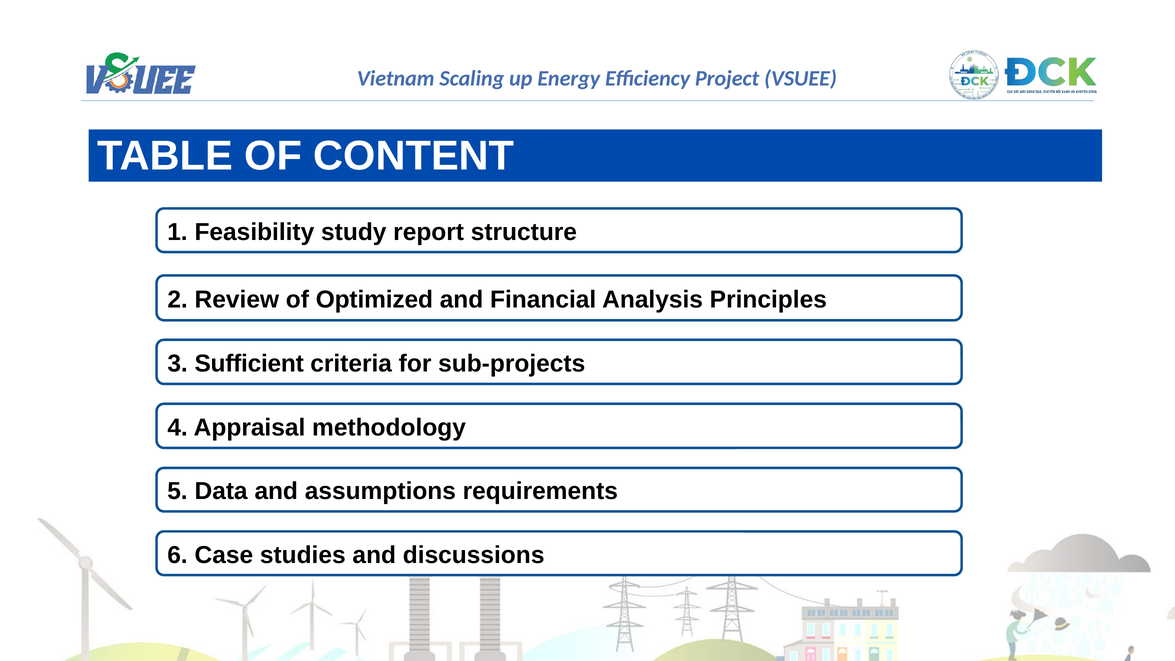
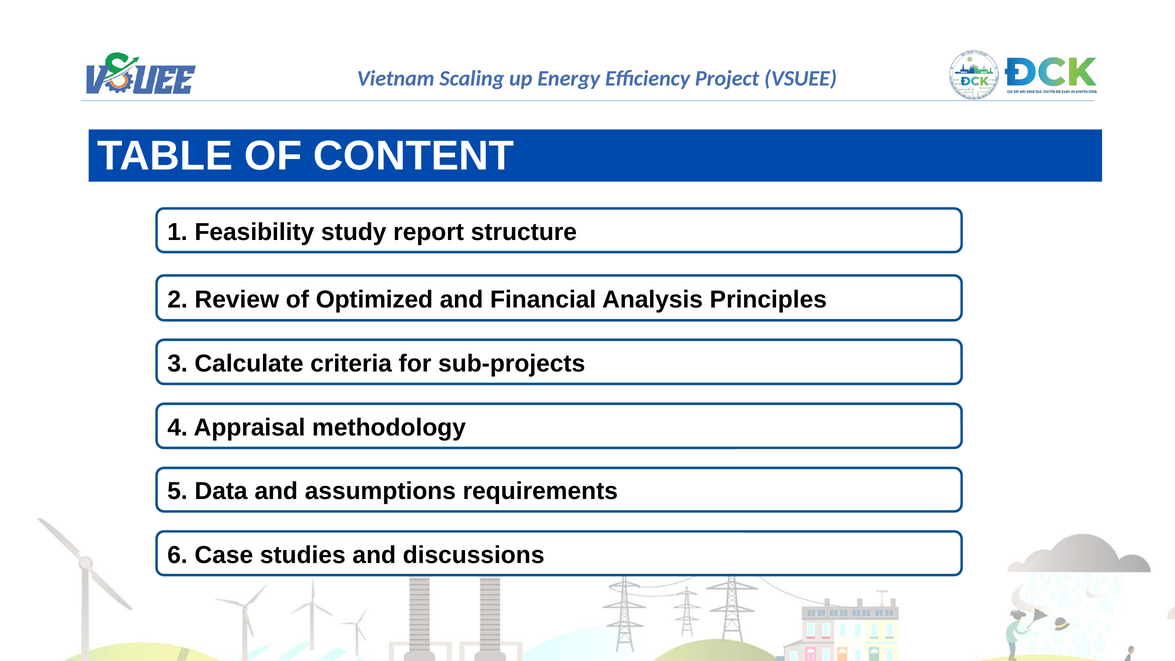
Sufficient: Sufficient -> Calculate (249, 364)
